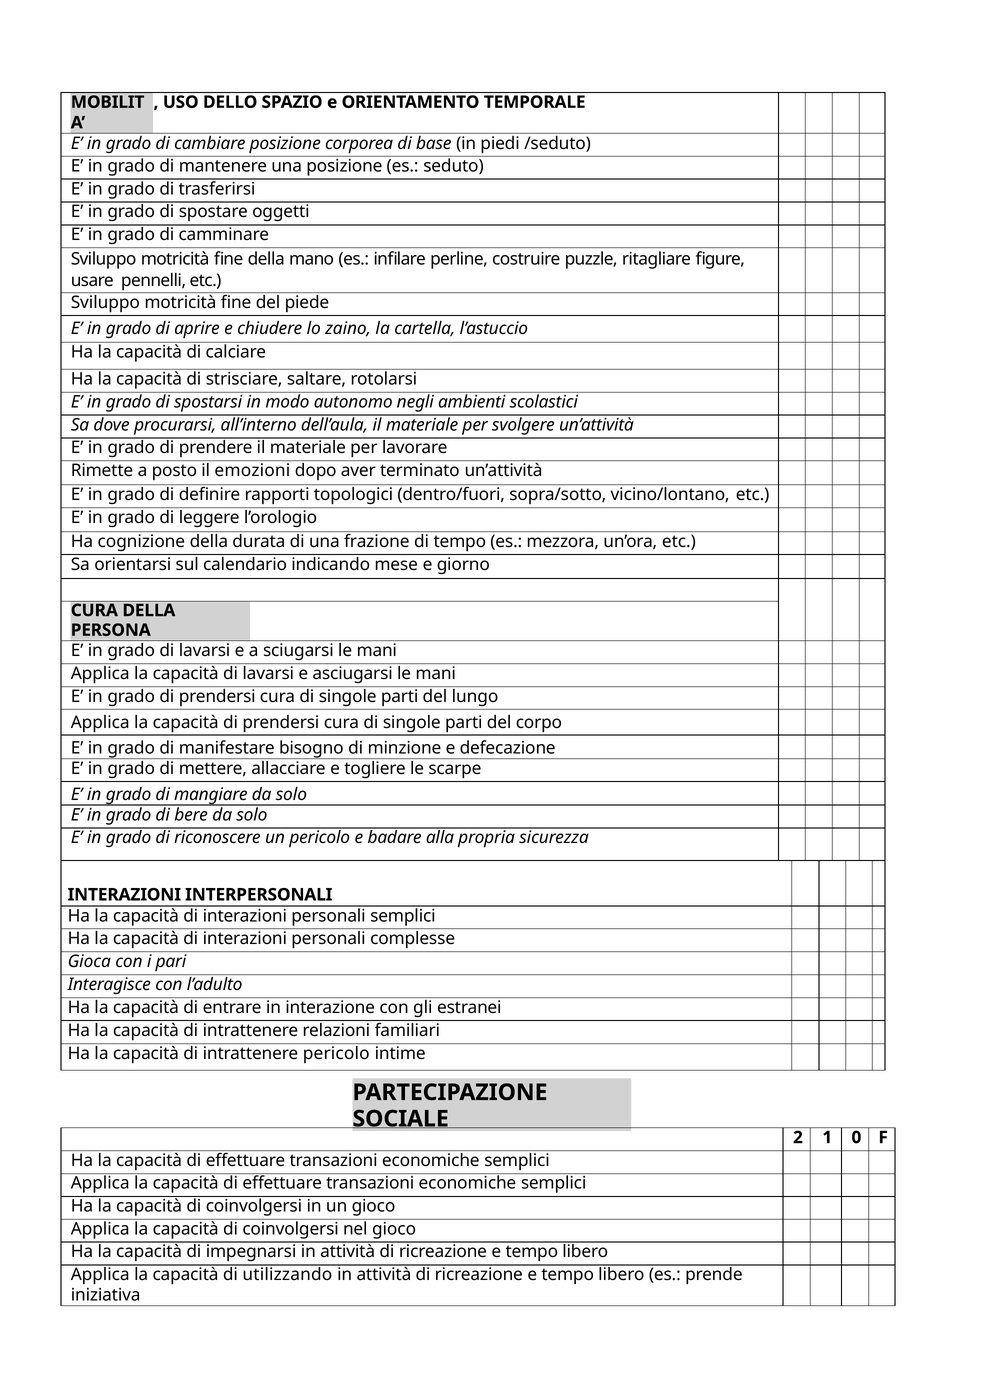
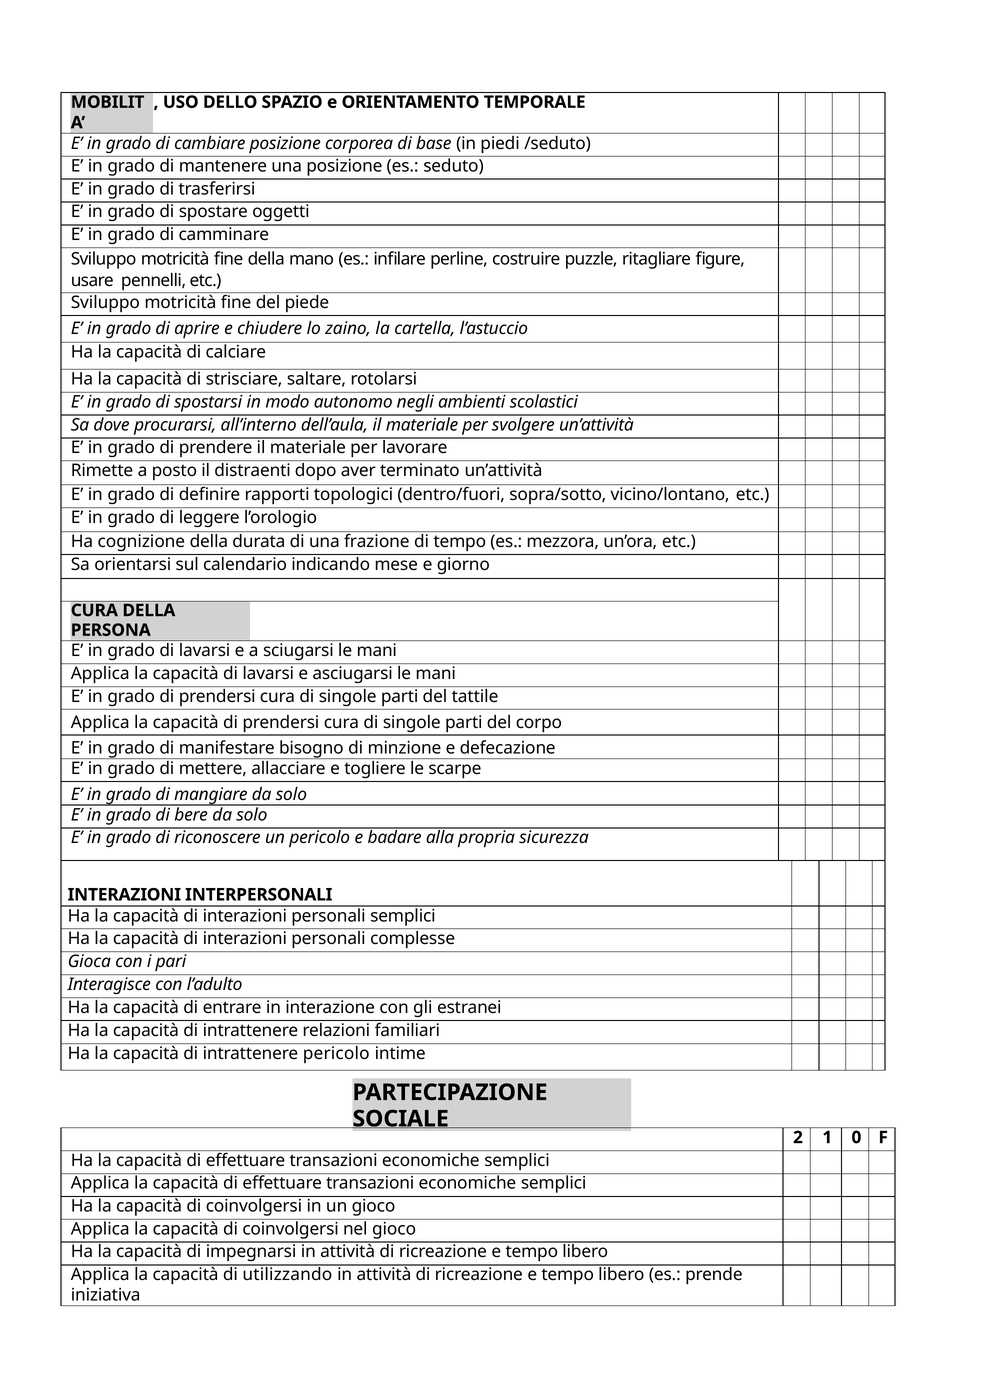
emozioni: emozioni -> distraenti (253, 471)
lungo: lungo -> tattile (475, 697)
